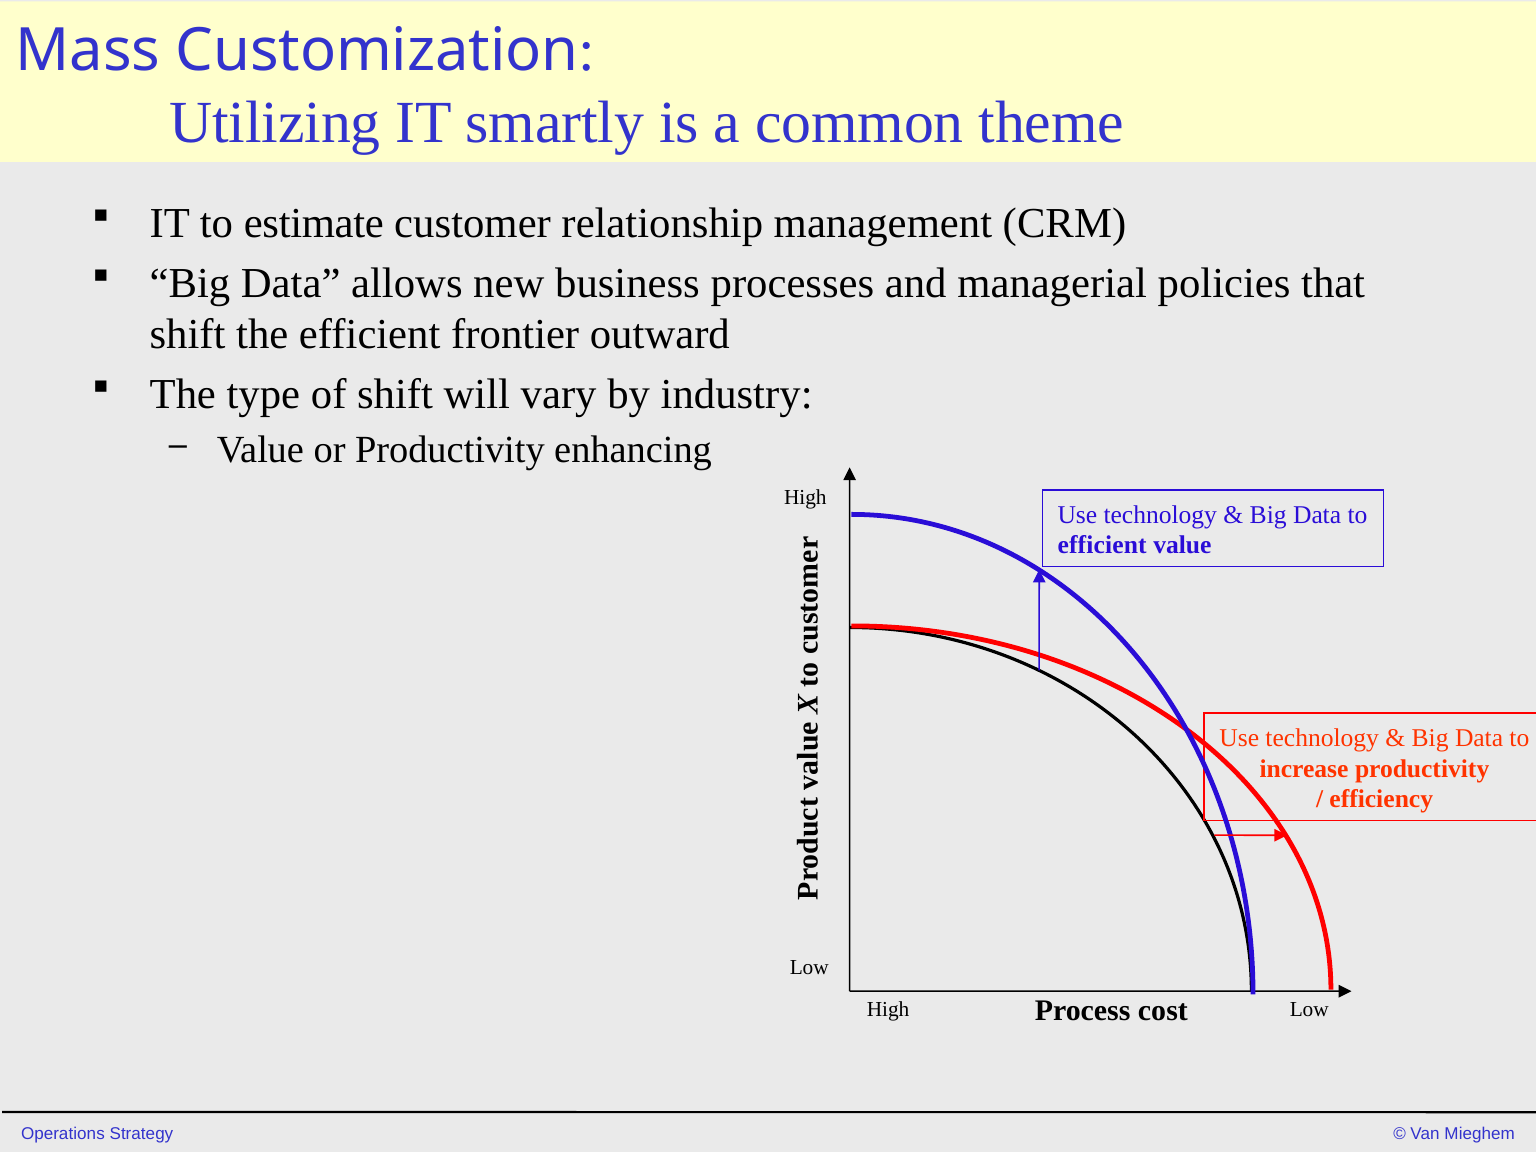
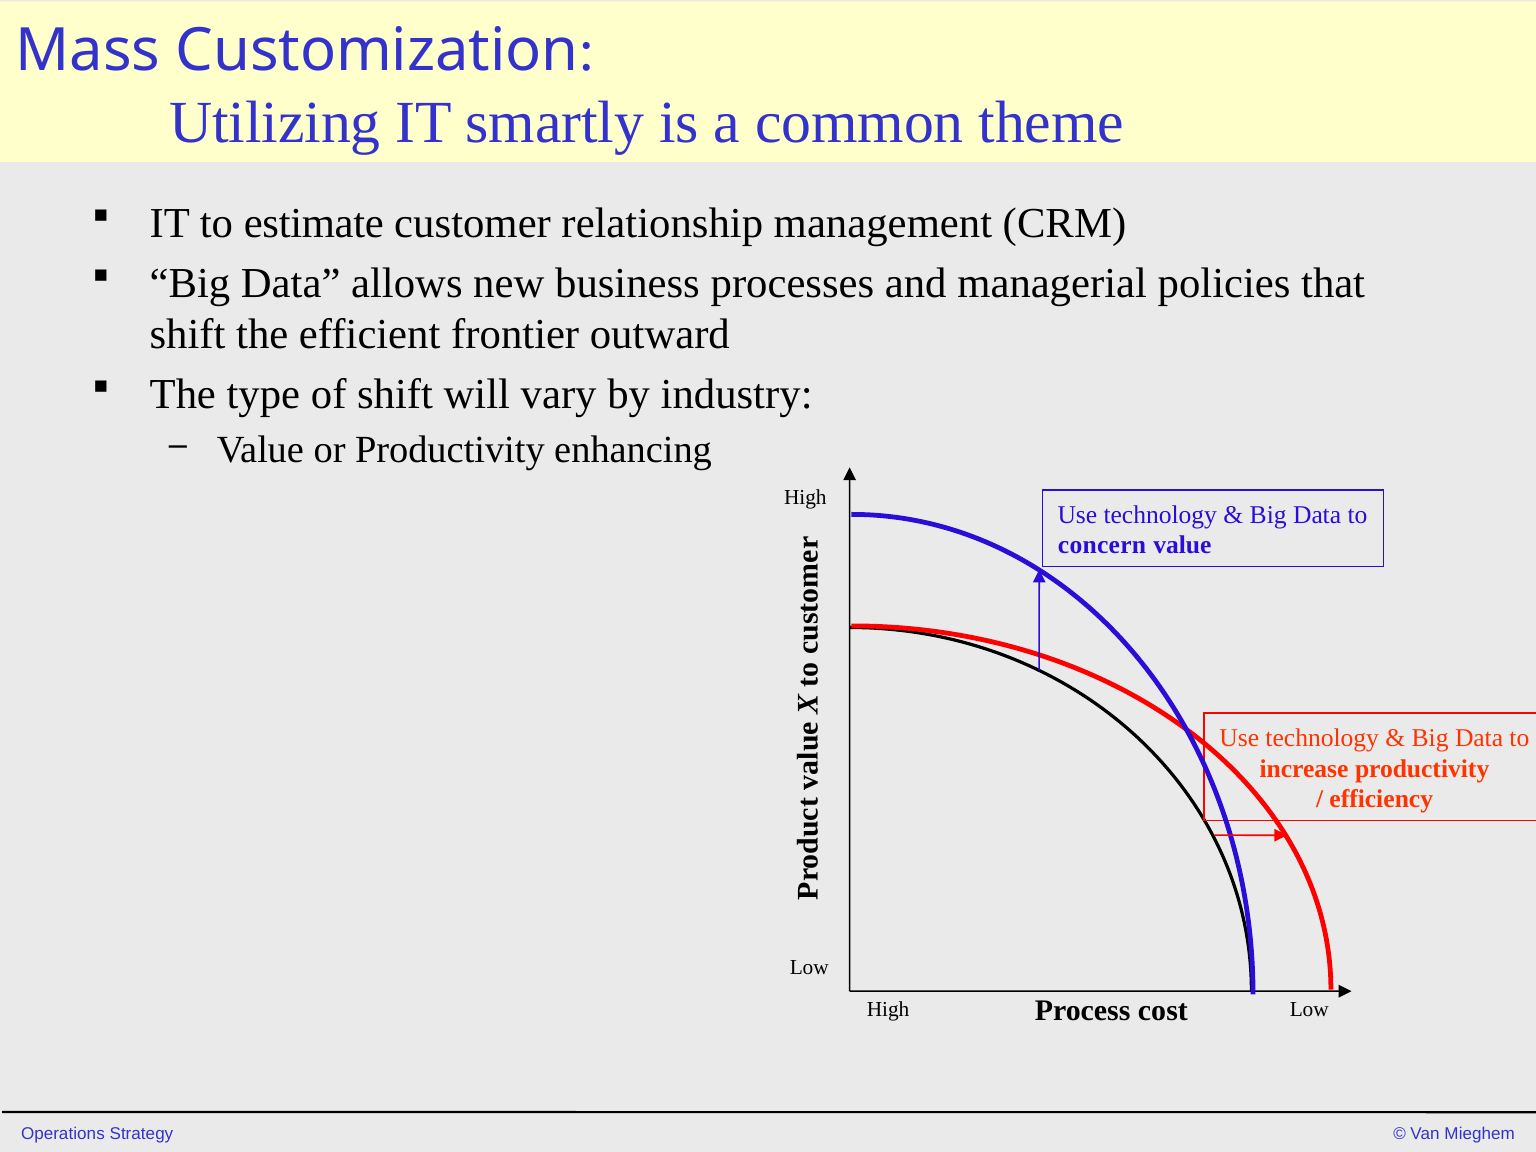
efficient: efficient -> concern (1102, 545)
